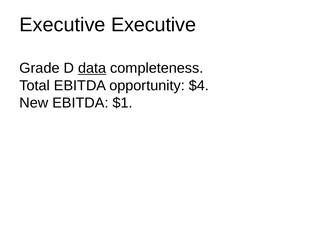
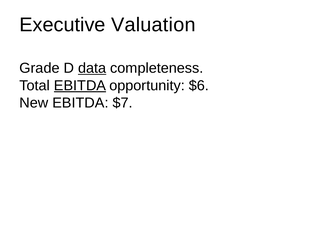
Executive Executive: Executive -> Valuation (153, 25)
EBITDA underline: none -> present (80, 85)
$4: $4 -> $6 (199, 85)
$1: $1 -> $7 (123, 103)
